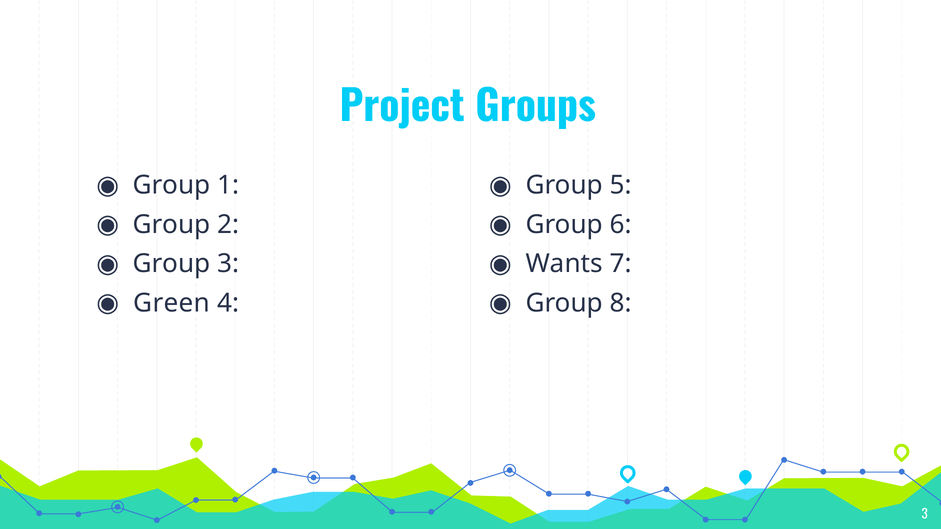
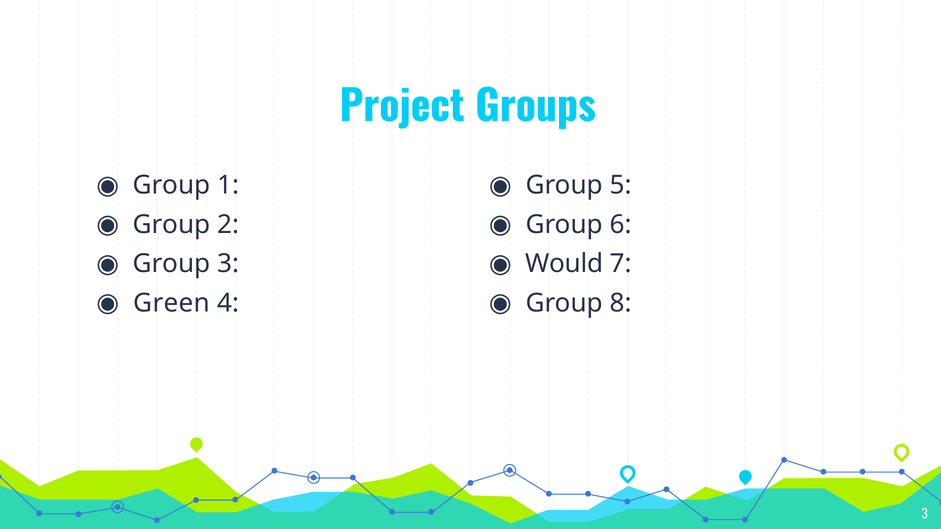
Wants: Wants -> Would (564, 264)
